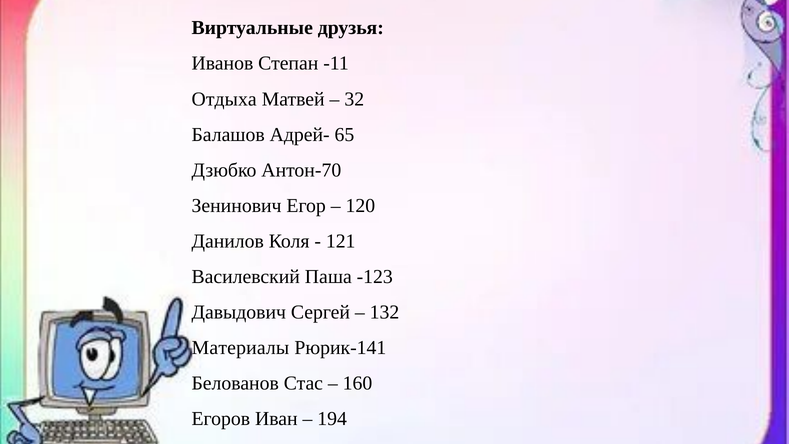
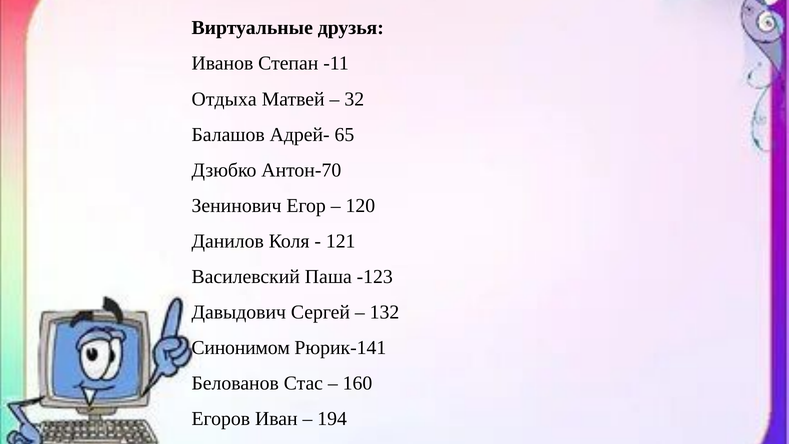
Материалы: Материалы -> Синонимом (241, 347)
